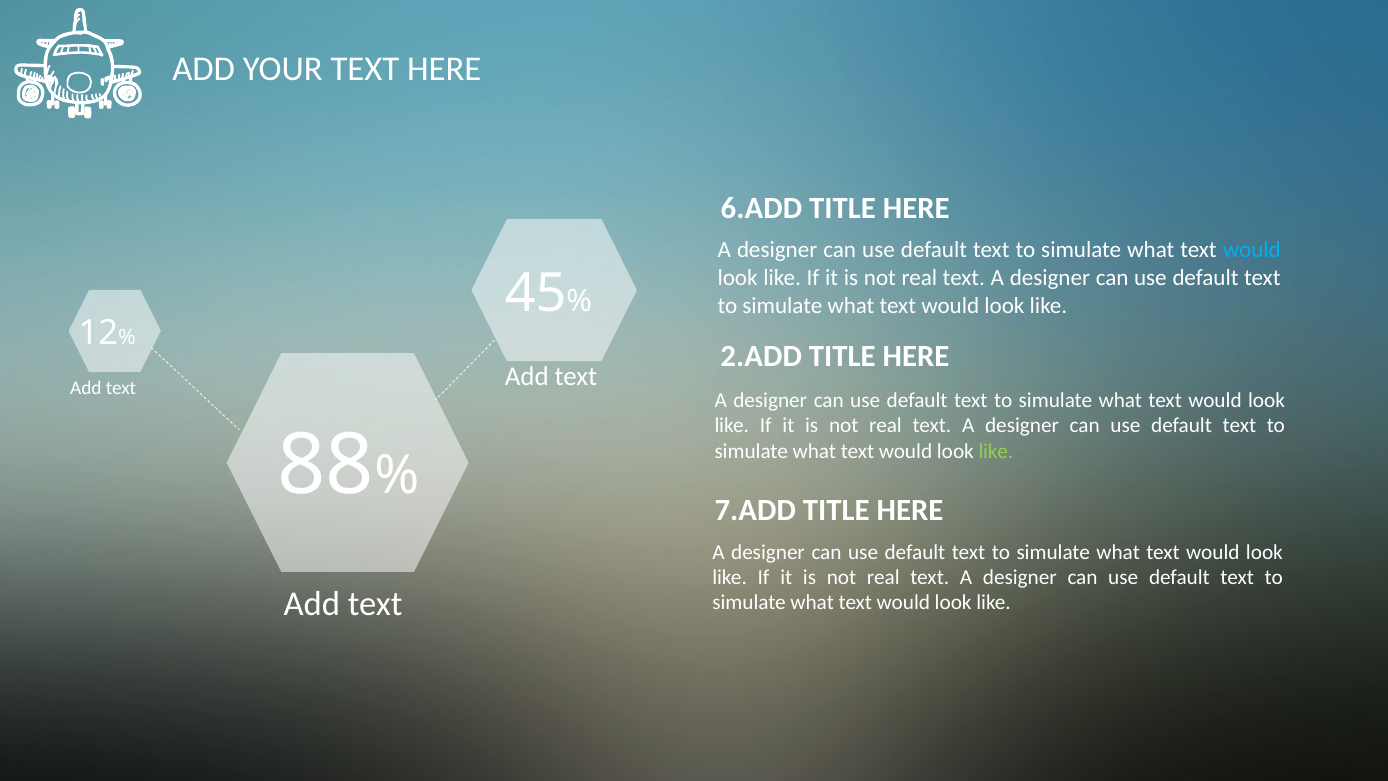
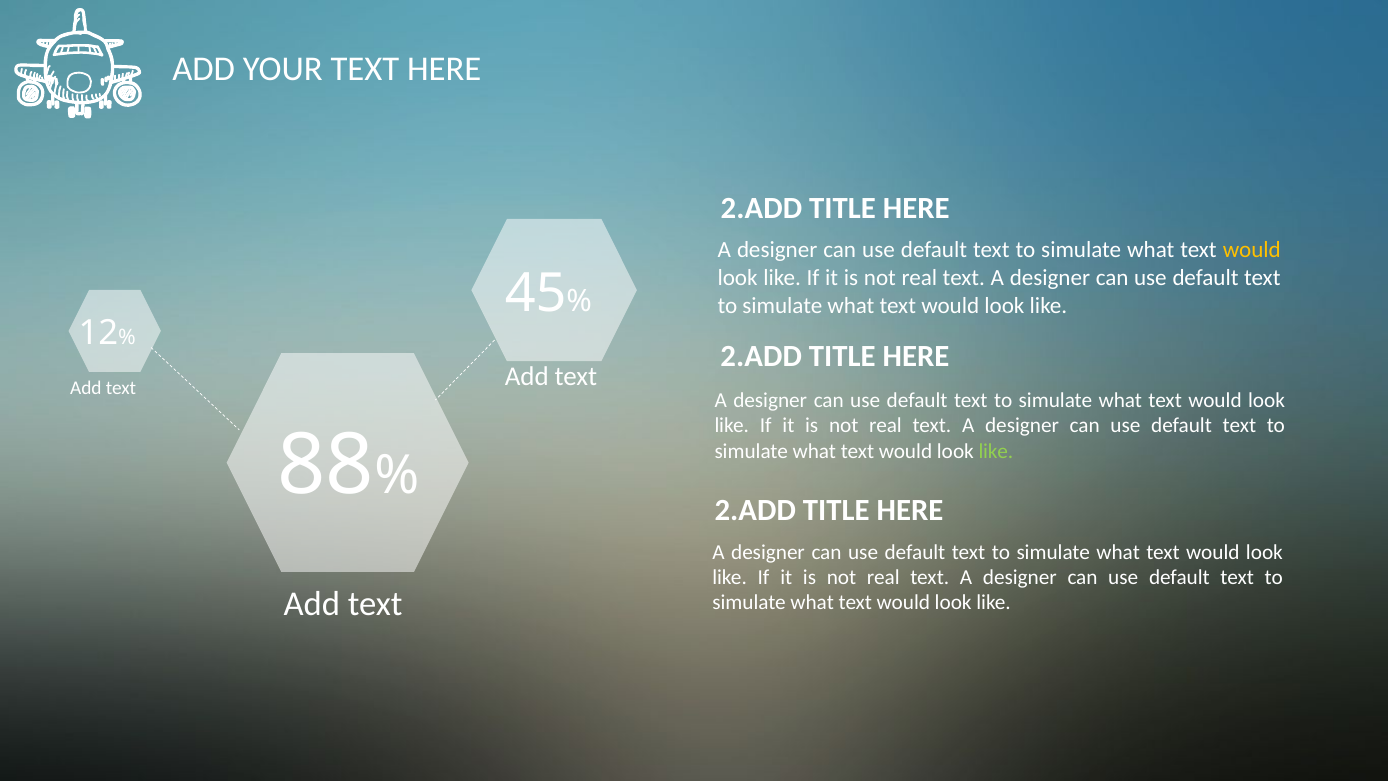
6.ADD: 6.ADD -> 2.ADD (761, 208)
would colour: light blue -> yellow (1252, 250)
7.ADD: 7.ADD -> 2.ADD (755, 510)
